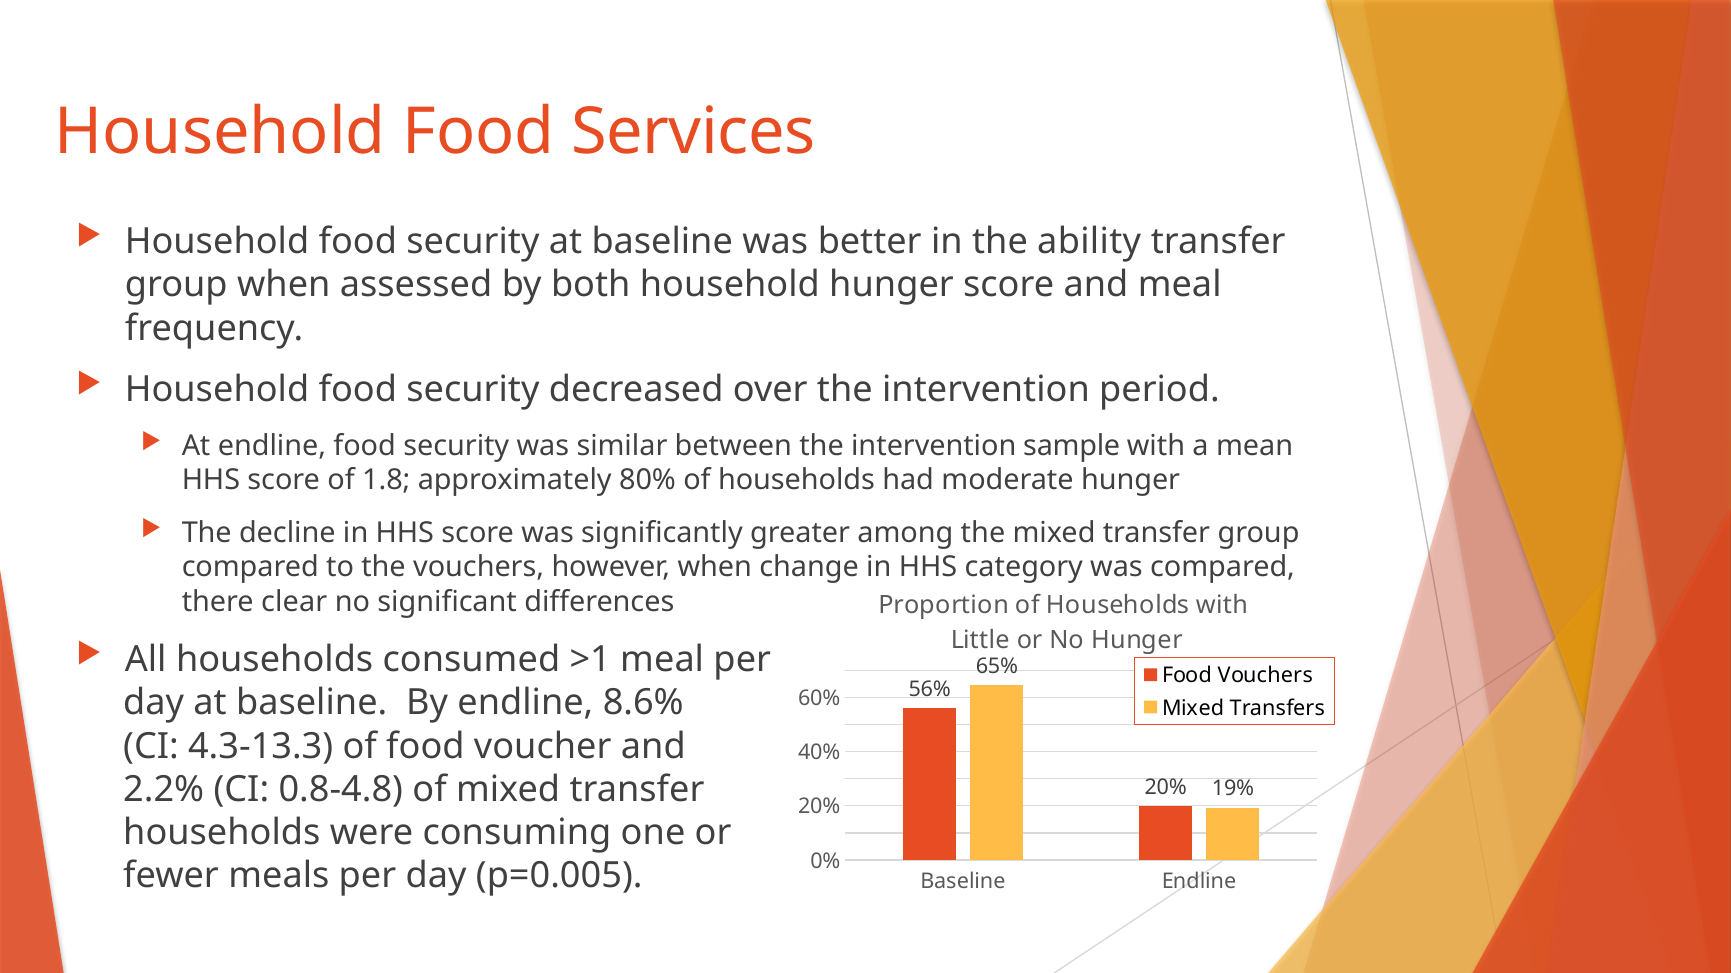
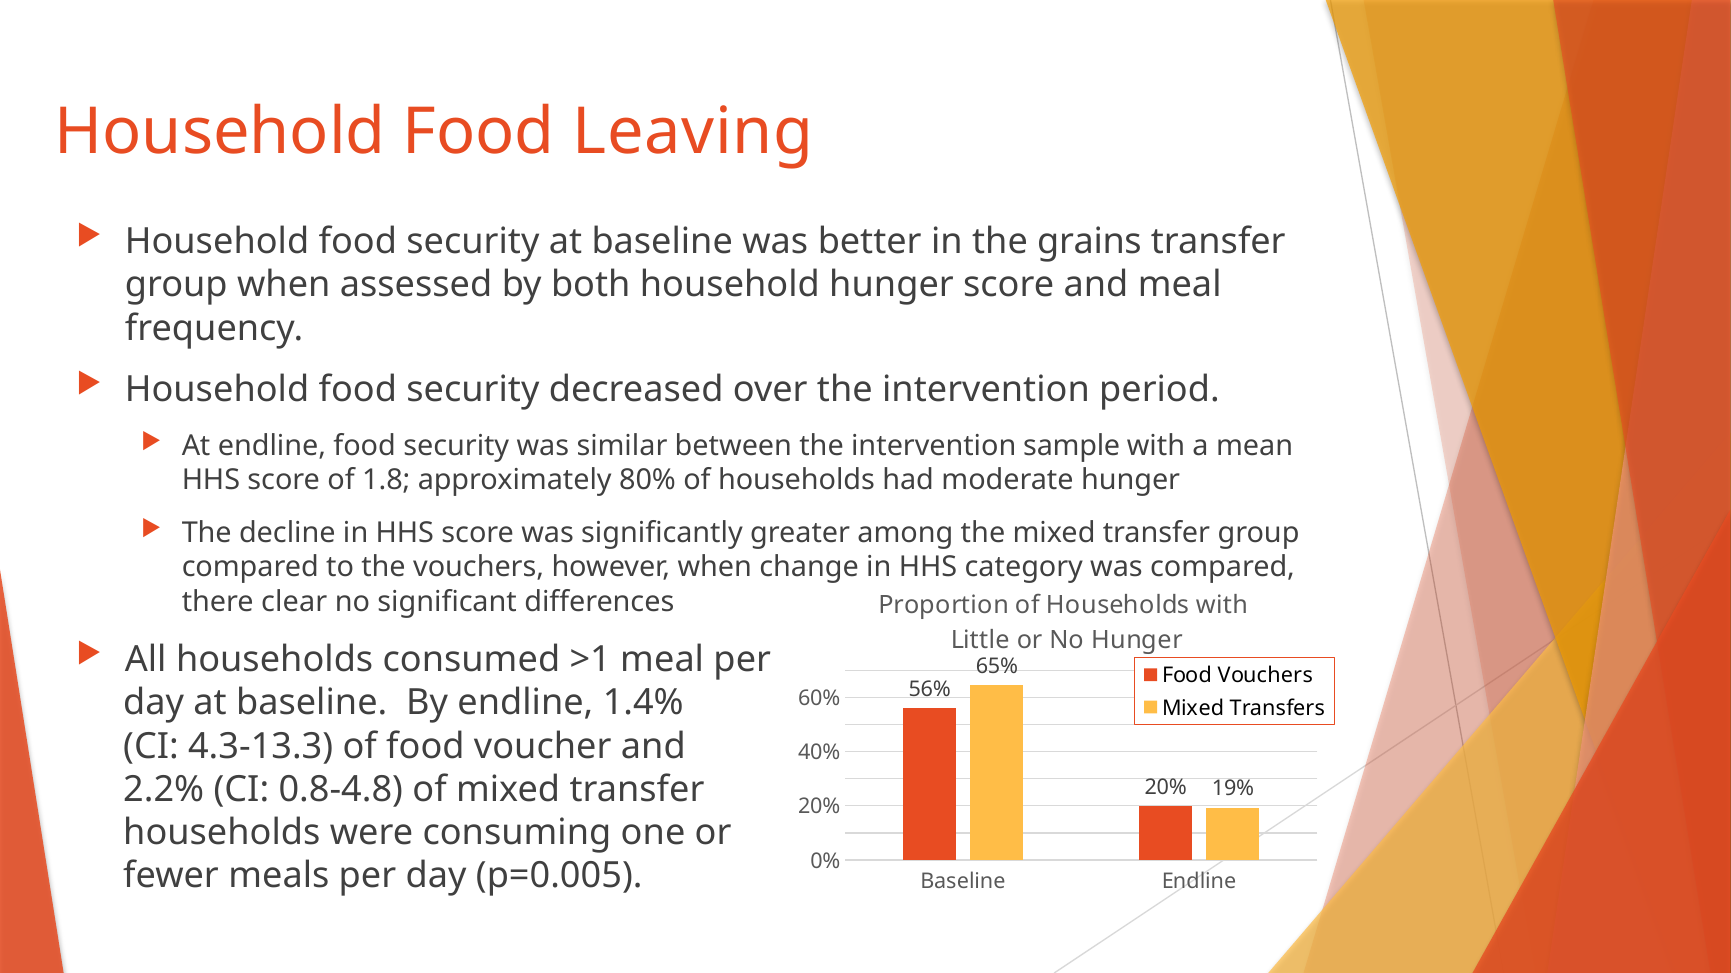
Services: Services -> Leaving (693, 132)
ability: ability -> grains (1089, 242)
8.6%: 8.6% -> 1.4% (643, 703)
